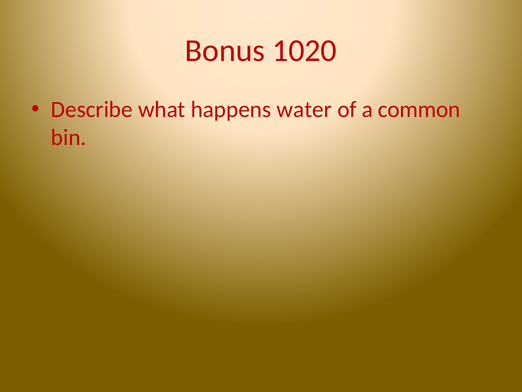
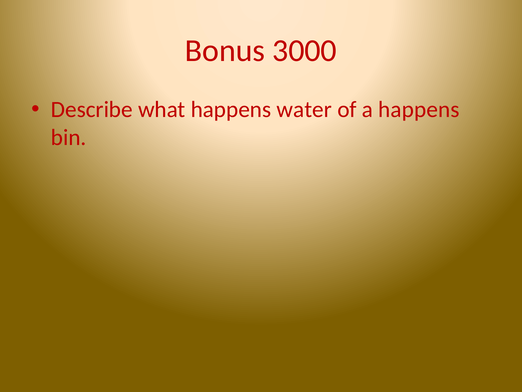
1020: 1020 -> 3000 (305, 51)
a common: common -> happens (419, 110)
